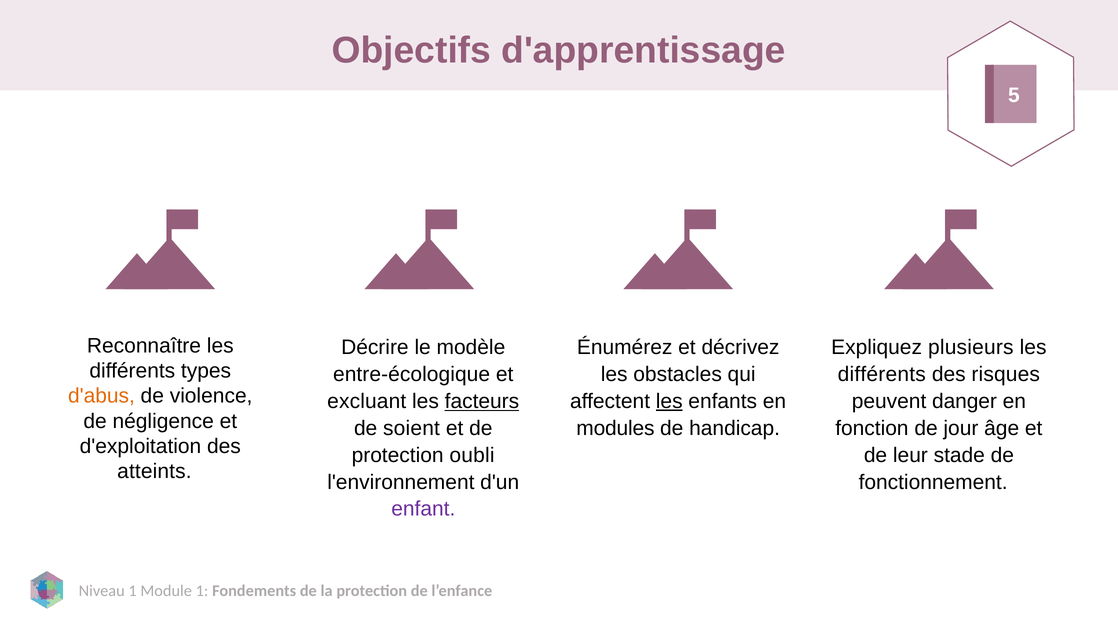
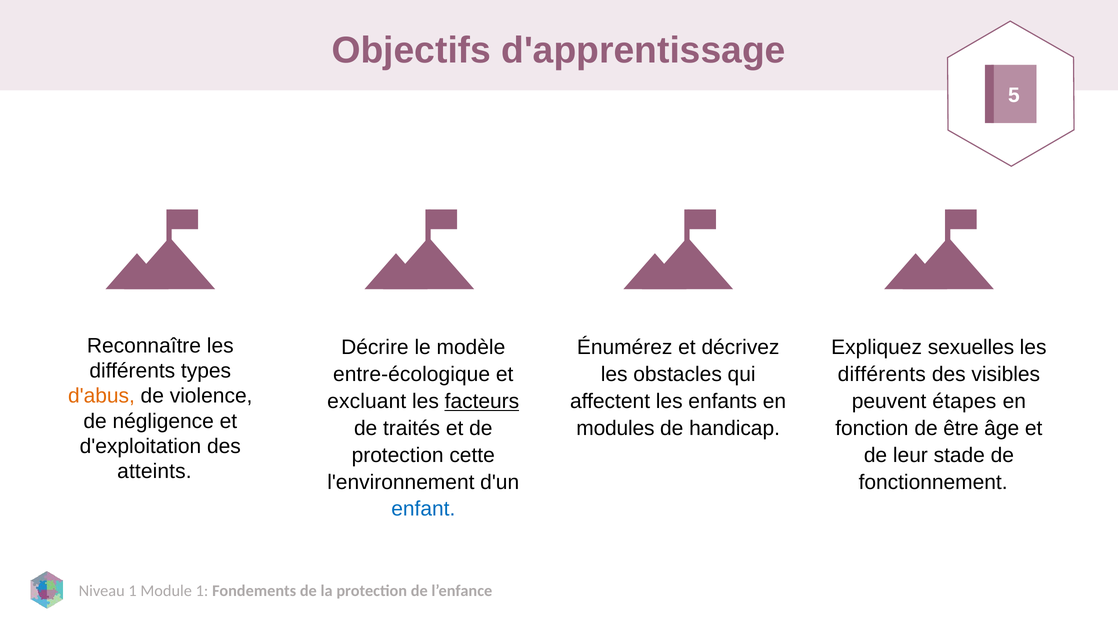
plusieurs: plusieurs -> sexuelles (971, 347)
risques: risques -> visibles (1006, 374)
les underline: present -> none (669, 401)
danger: danger -> étapes (964, 401)
soient: soient -> traités (412, 428)
jour: jour -> être (961, 428)
oubli: oubli -> cette (472, 455)
enfant colour: purple -> blue (423, 509)
